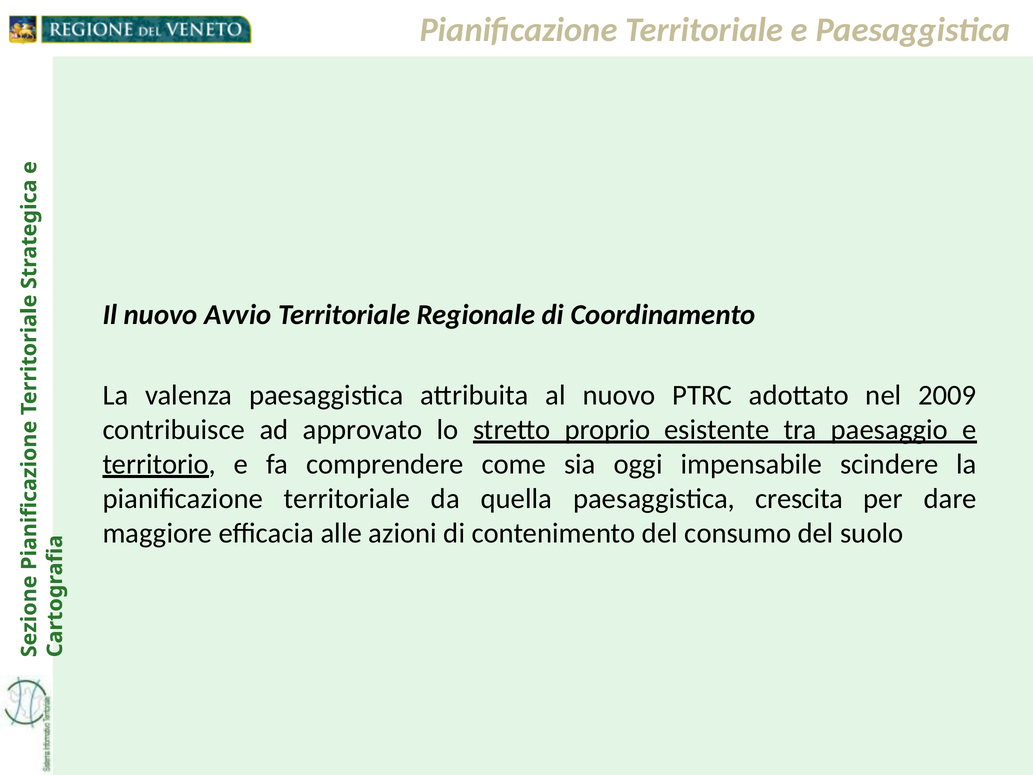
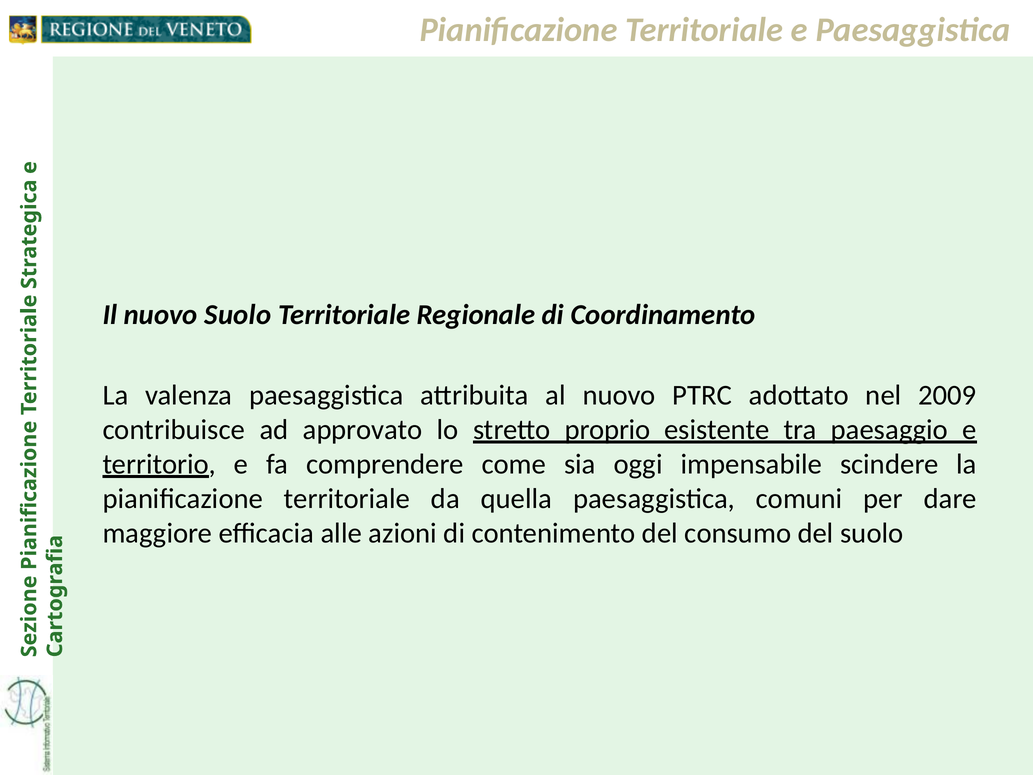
nuovo Avvio: Avvio -> Suolo (238, 315)
crescita: crescita -> comuni (799, 498)
